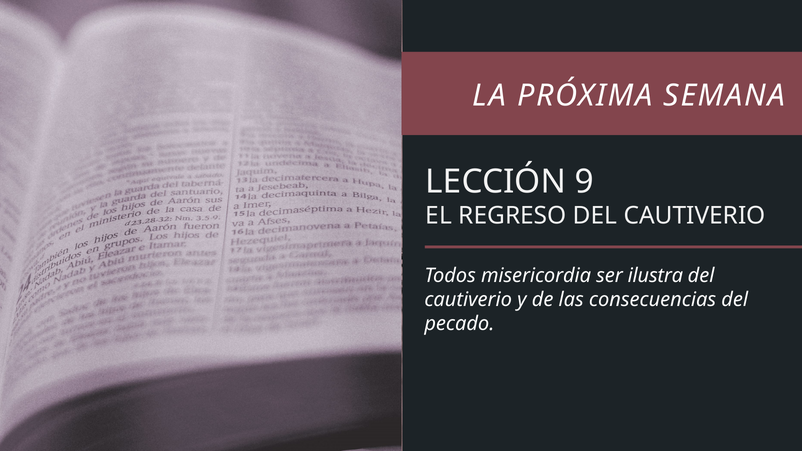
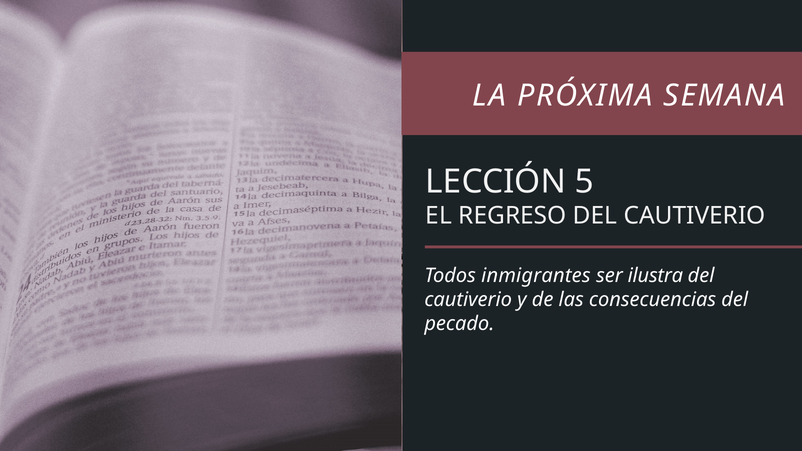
9: 9 -> 5 (584, 182)
misericordia: misericordia -> inmigrantes (536, 276)
